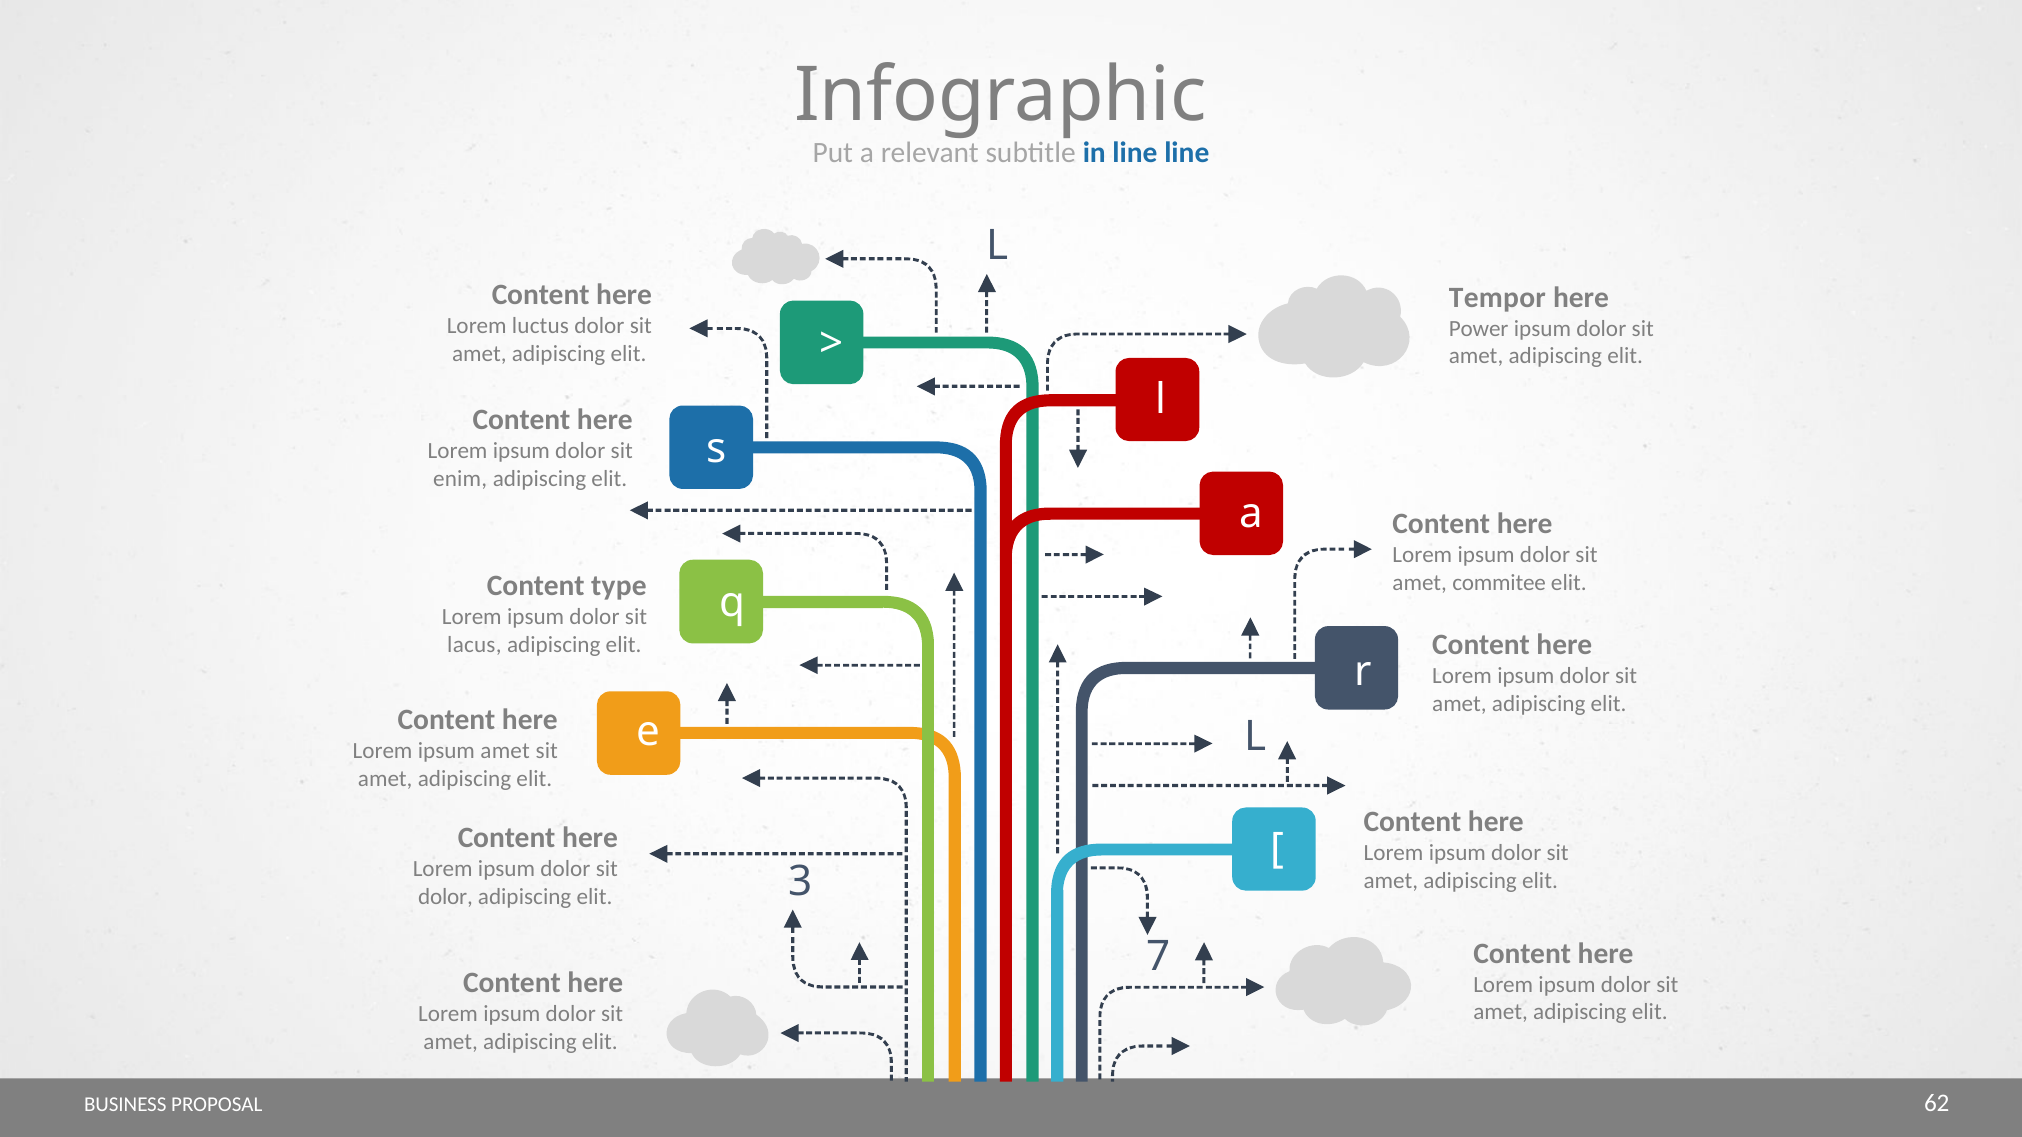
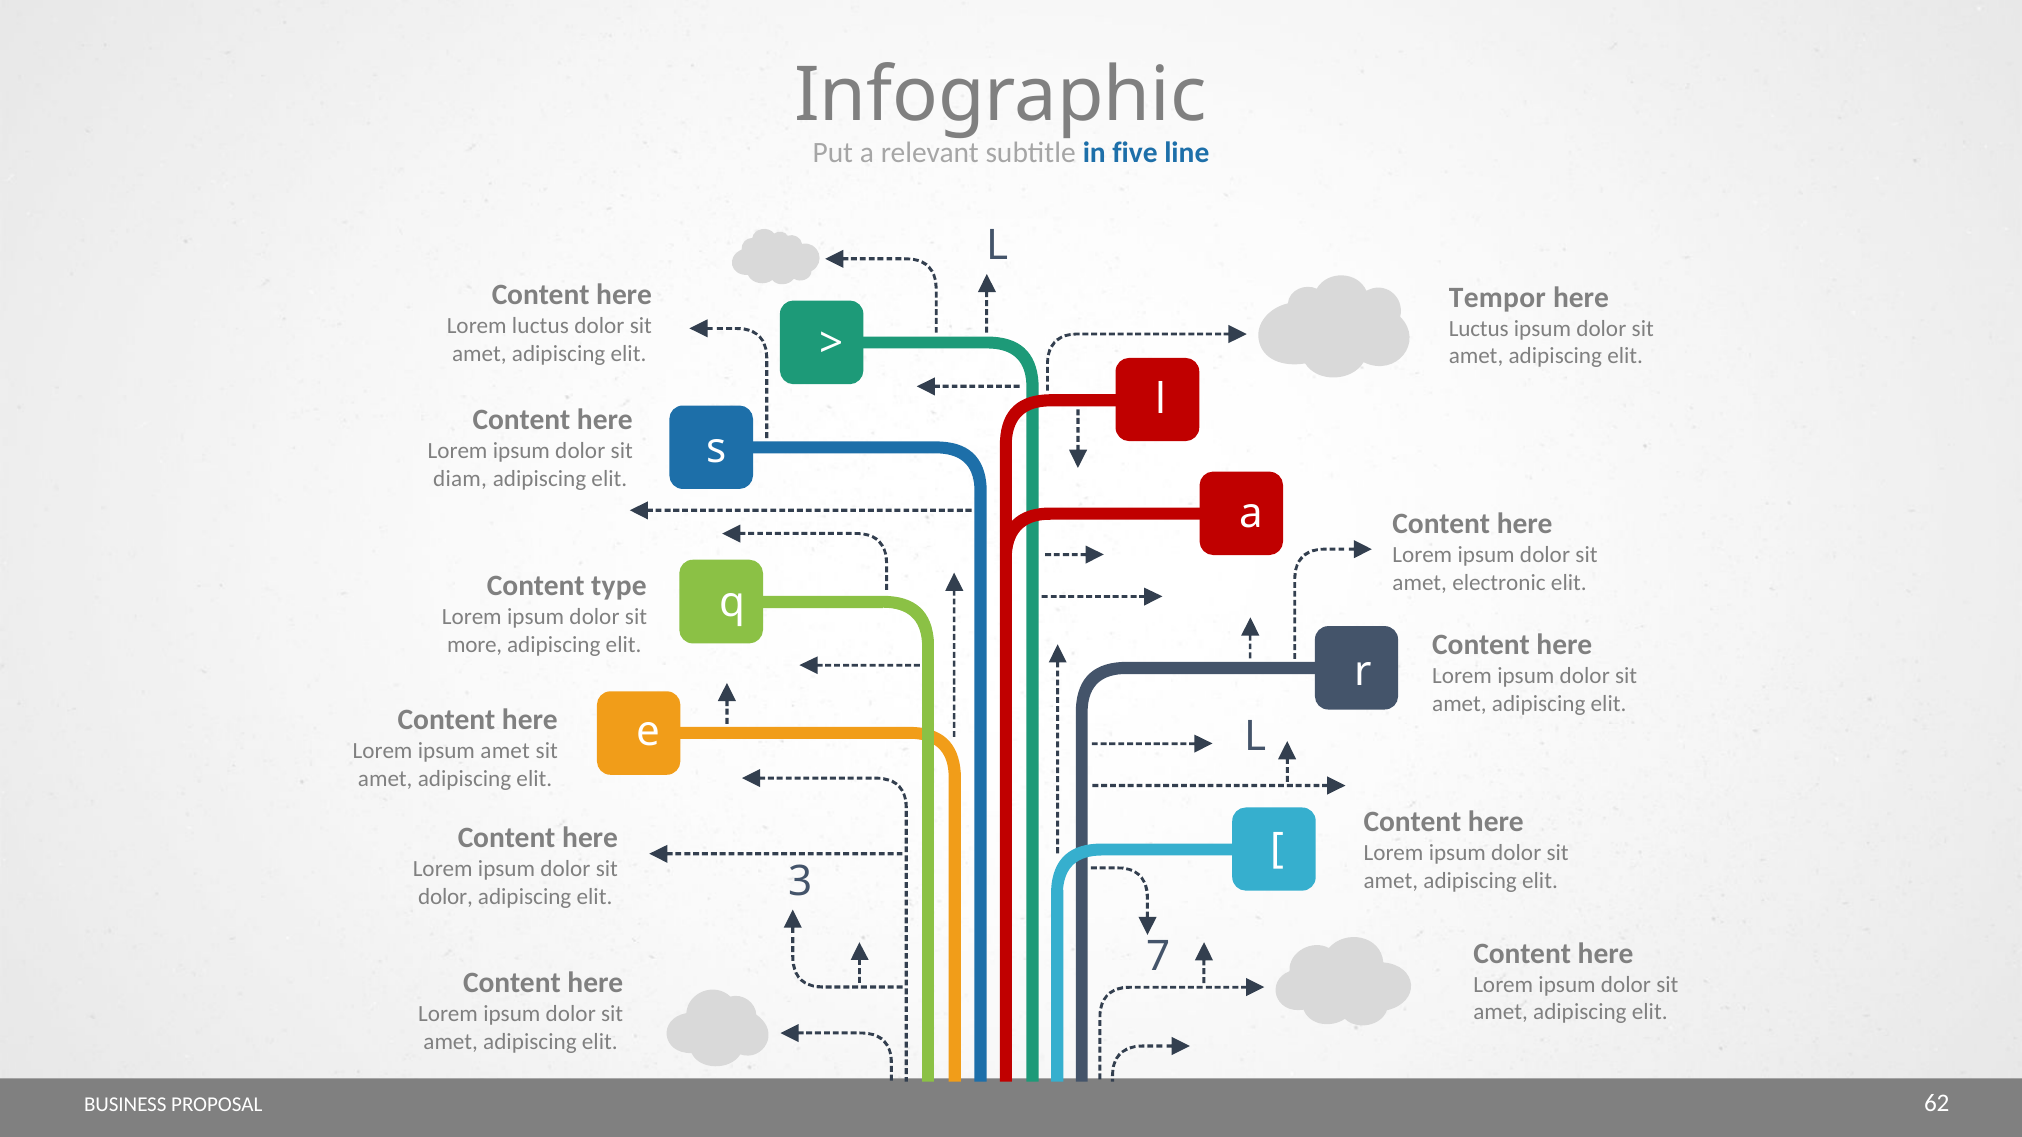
in line: line -> five (1135, 153)
Power: Power -> Luctus (1479, 329)
enim: enim -> diam (460, 479)
commitee: commitee -> electronic (1499, 583)
lacus: lacus -> more (475, 645)
